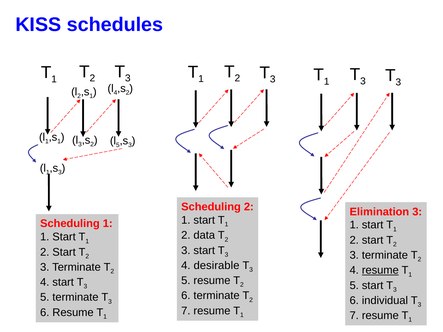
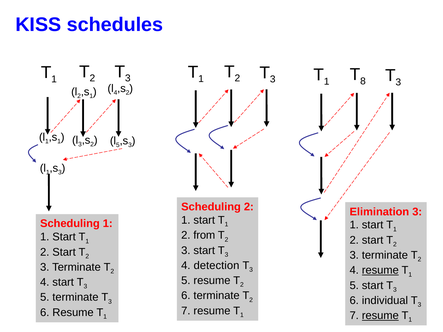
3: 3 -> 8 (363, 81)
data: data -> from (204, 235)
desirable: desirable -> detection (217, 266)
resume underline: none -> present (380, 316)
